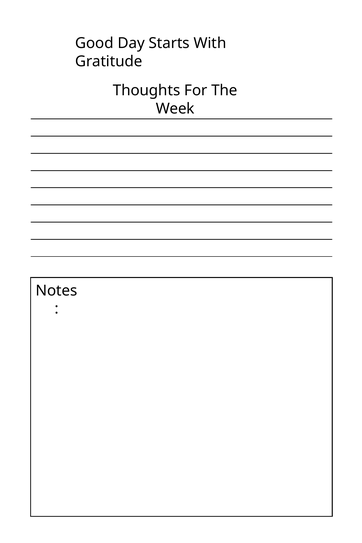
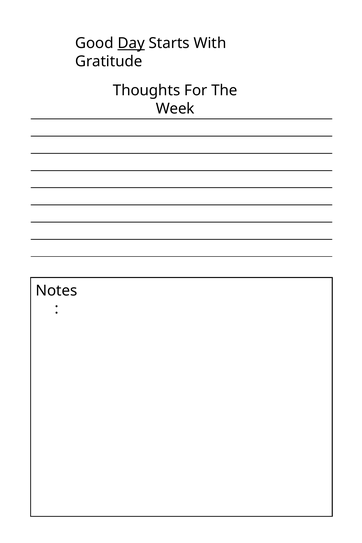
Day underline: none -> present (131, 43)
